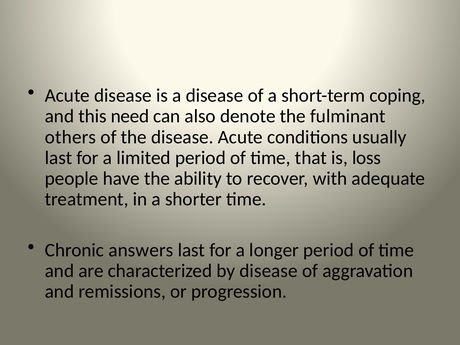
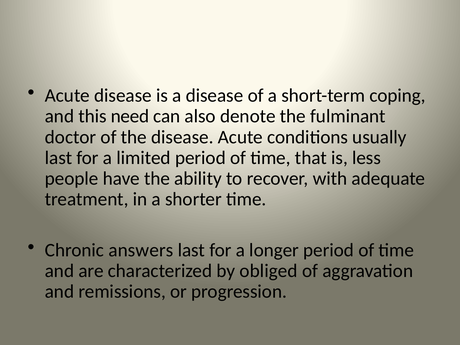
others: others -> doctor (71, 137)
loss: loss -> less (366, 158)
by disease: disease -> obliged (269, 271)
